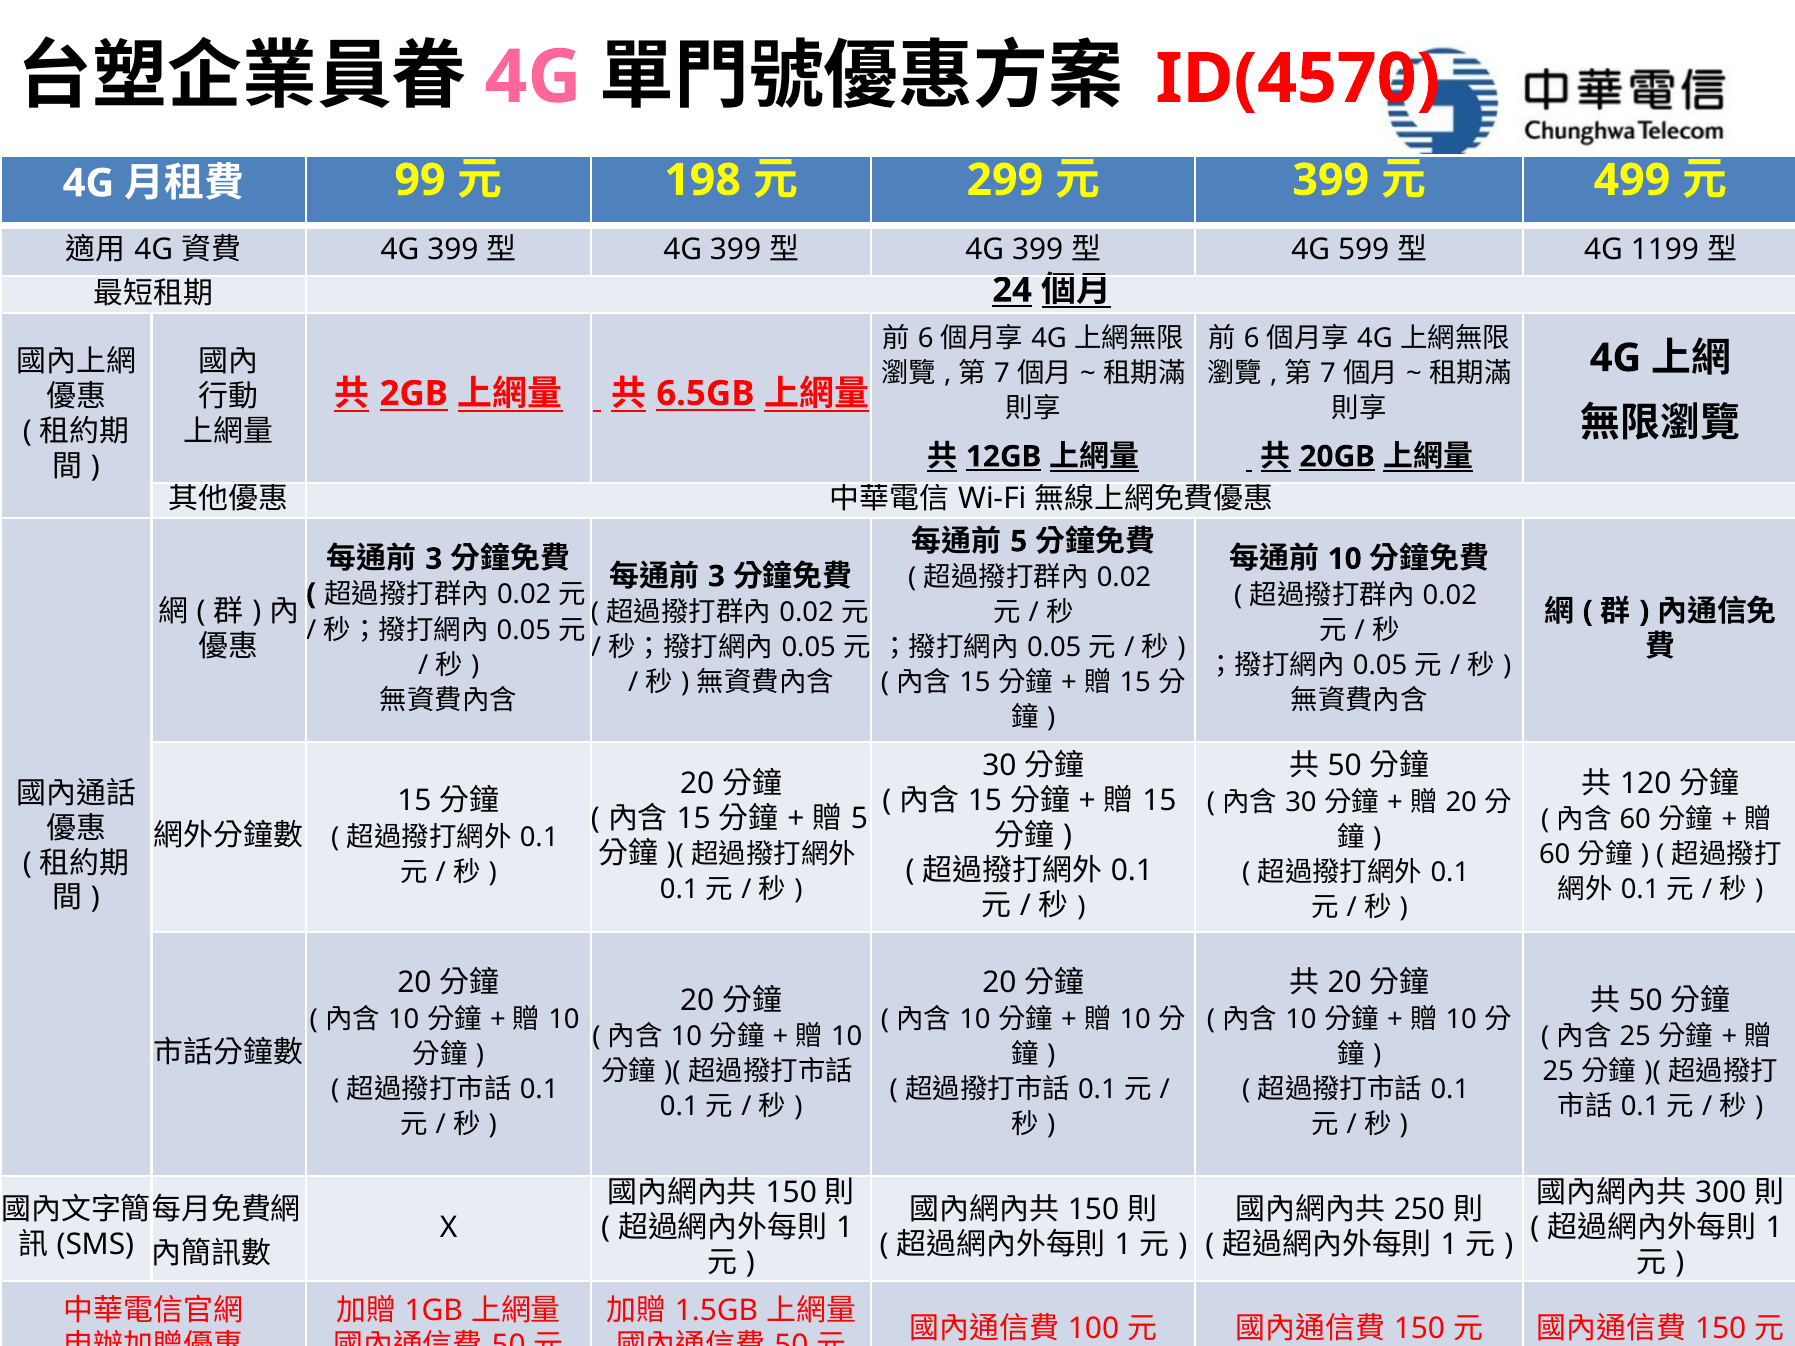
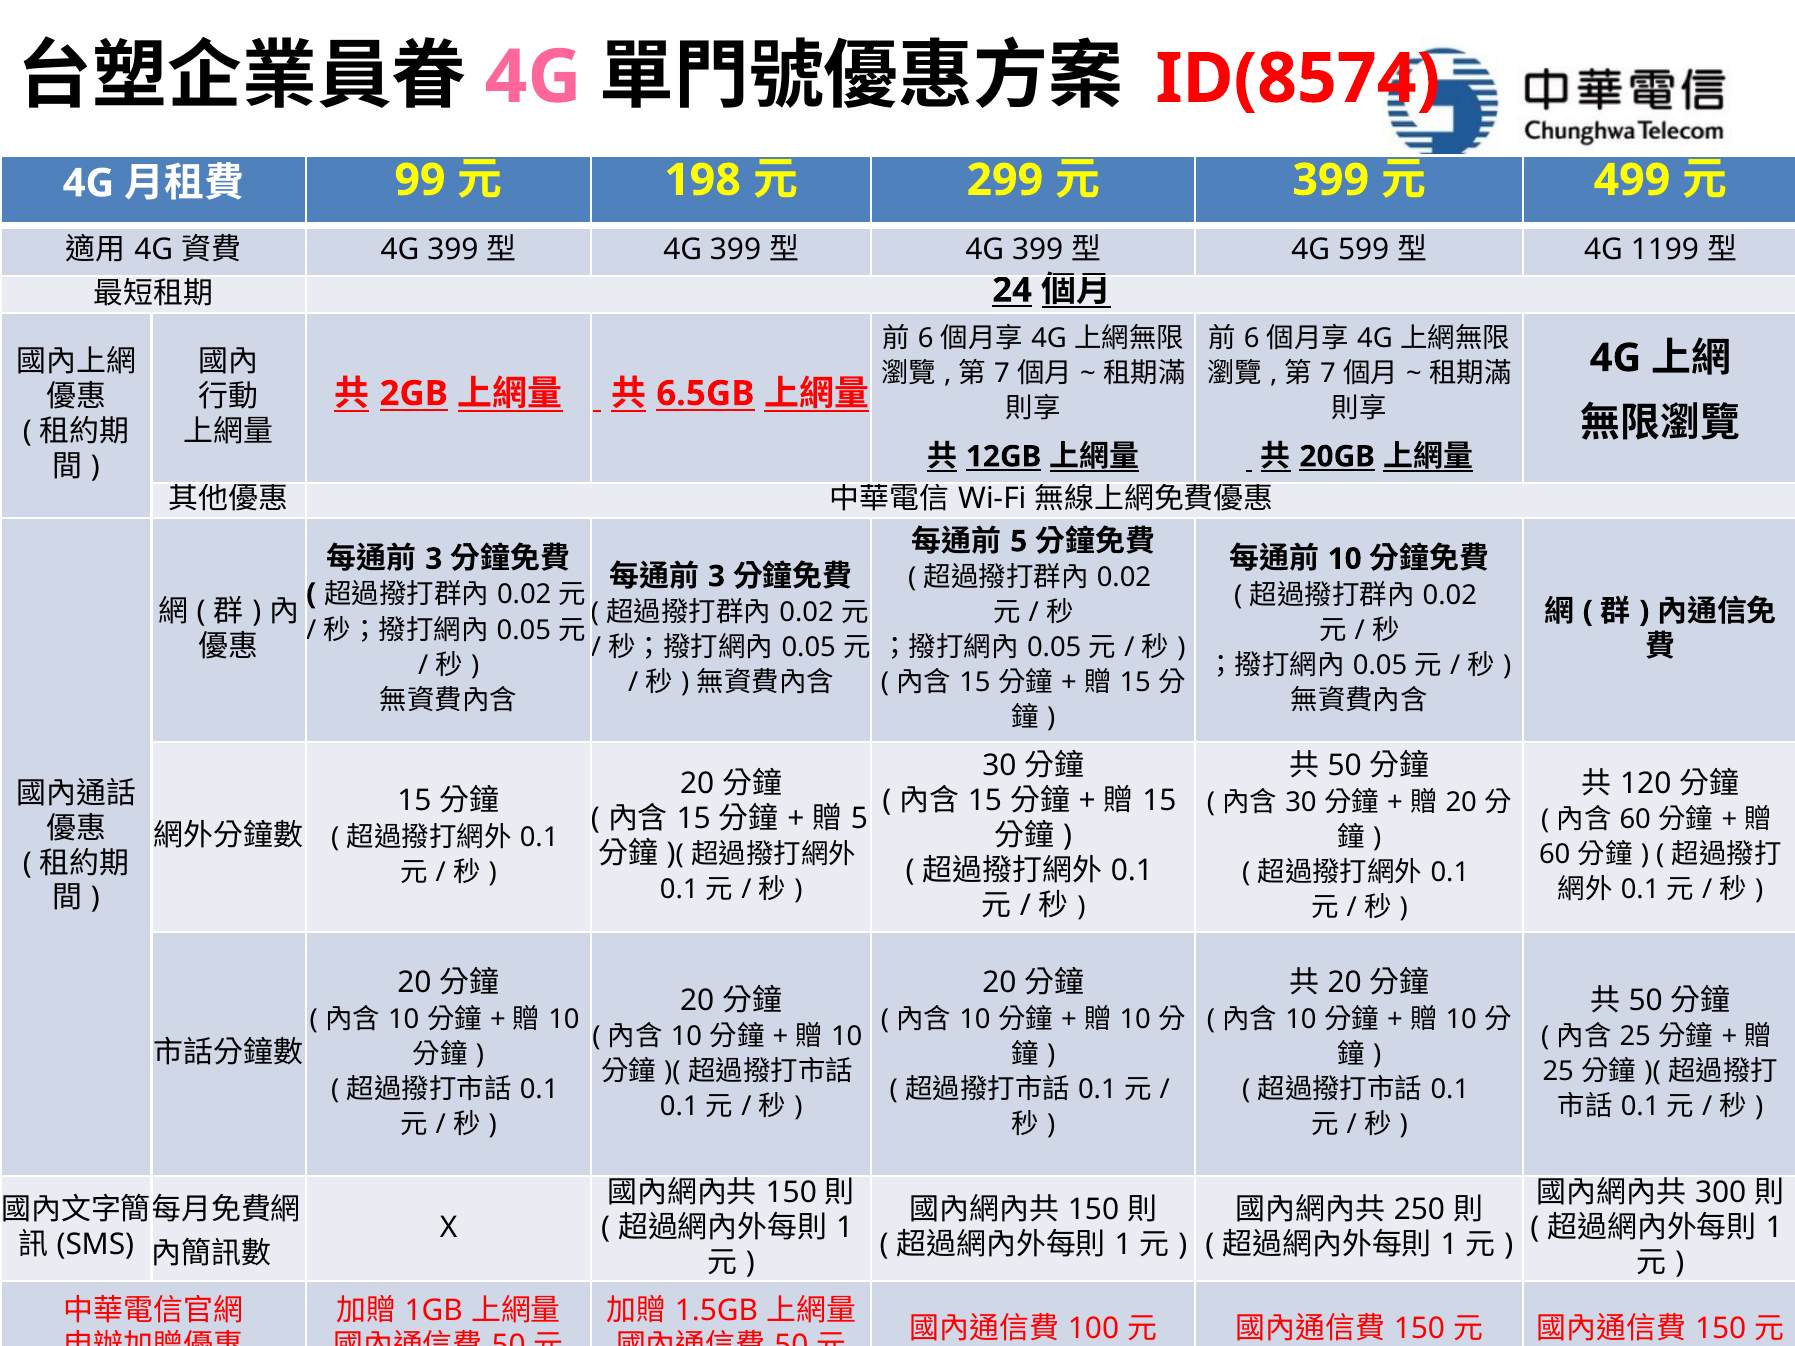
ID(4570: ID(4570 -> ID(8574 (1298, 79)
